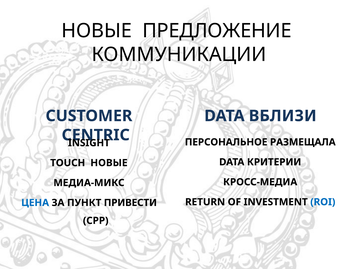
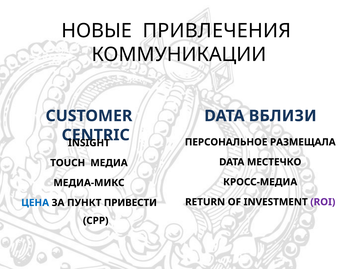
ПРЕДЛОЖЕНИЕ: ПРЕДЛОЖЕНИЕ -> ПРИВЛЕЧЕНИЯ (217, 31)
КРИТЕРИИ: КРИТЕРИИ -> МЕСТЕЧКО (274, 162)
TOUCH НОВЫЕ: НОВЫЕ -> МЕДИА (109, 163)
ROI colour: blue -> purple (323, 202)
